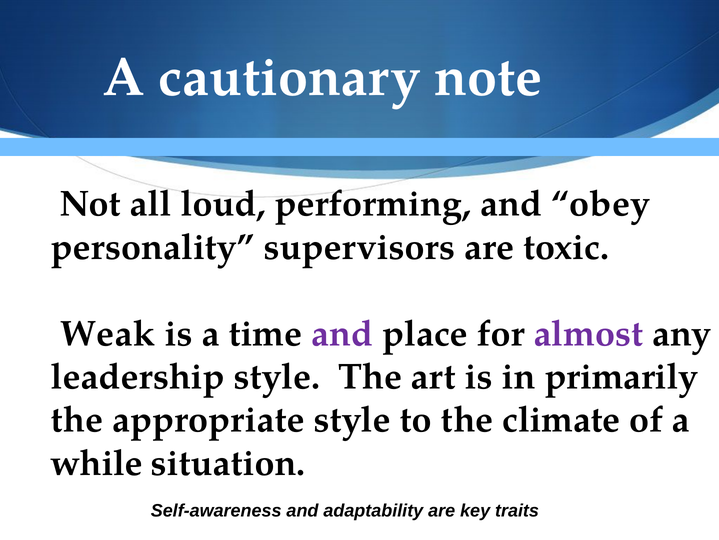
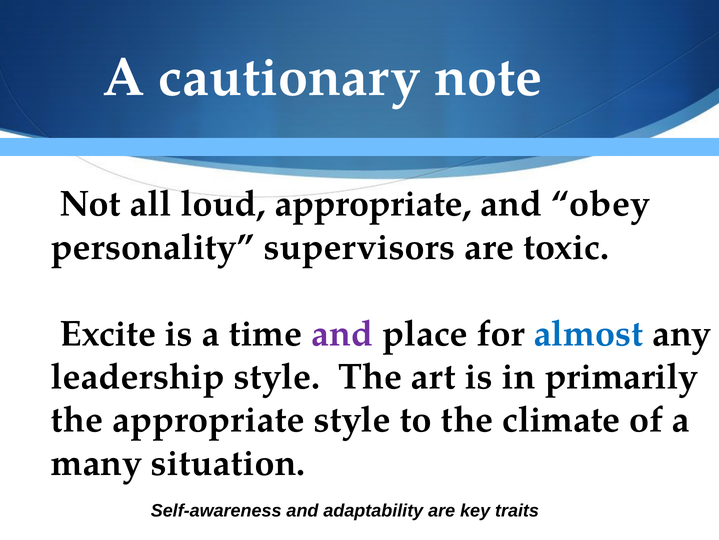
loud performing: performing -> appropriate (373, 204)
Weak: Weak -> Excite (108, 333)
almost colour: purple -> blue (588, 333)
while: while -> many (96, 463)
